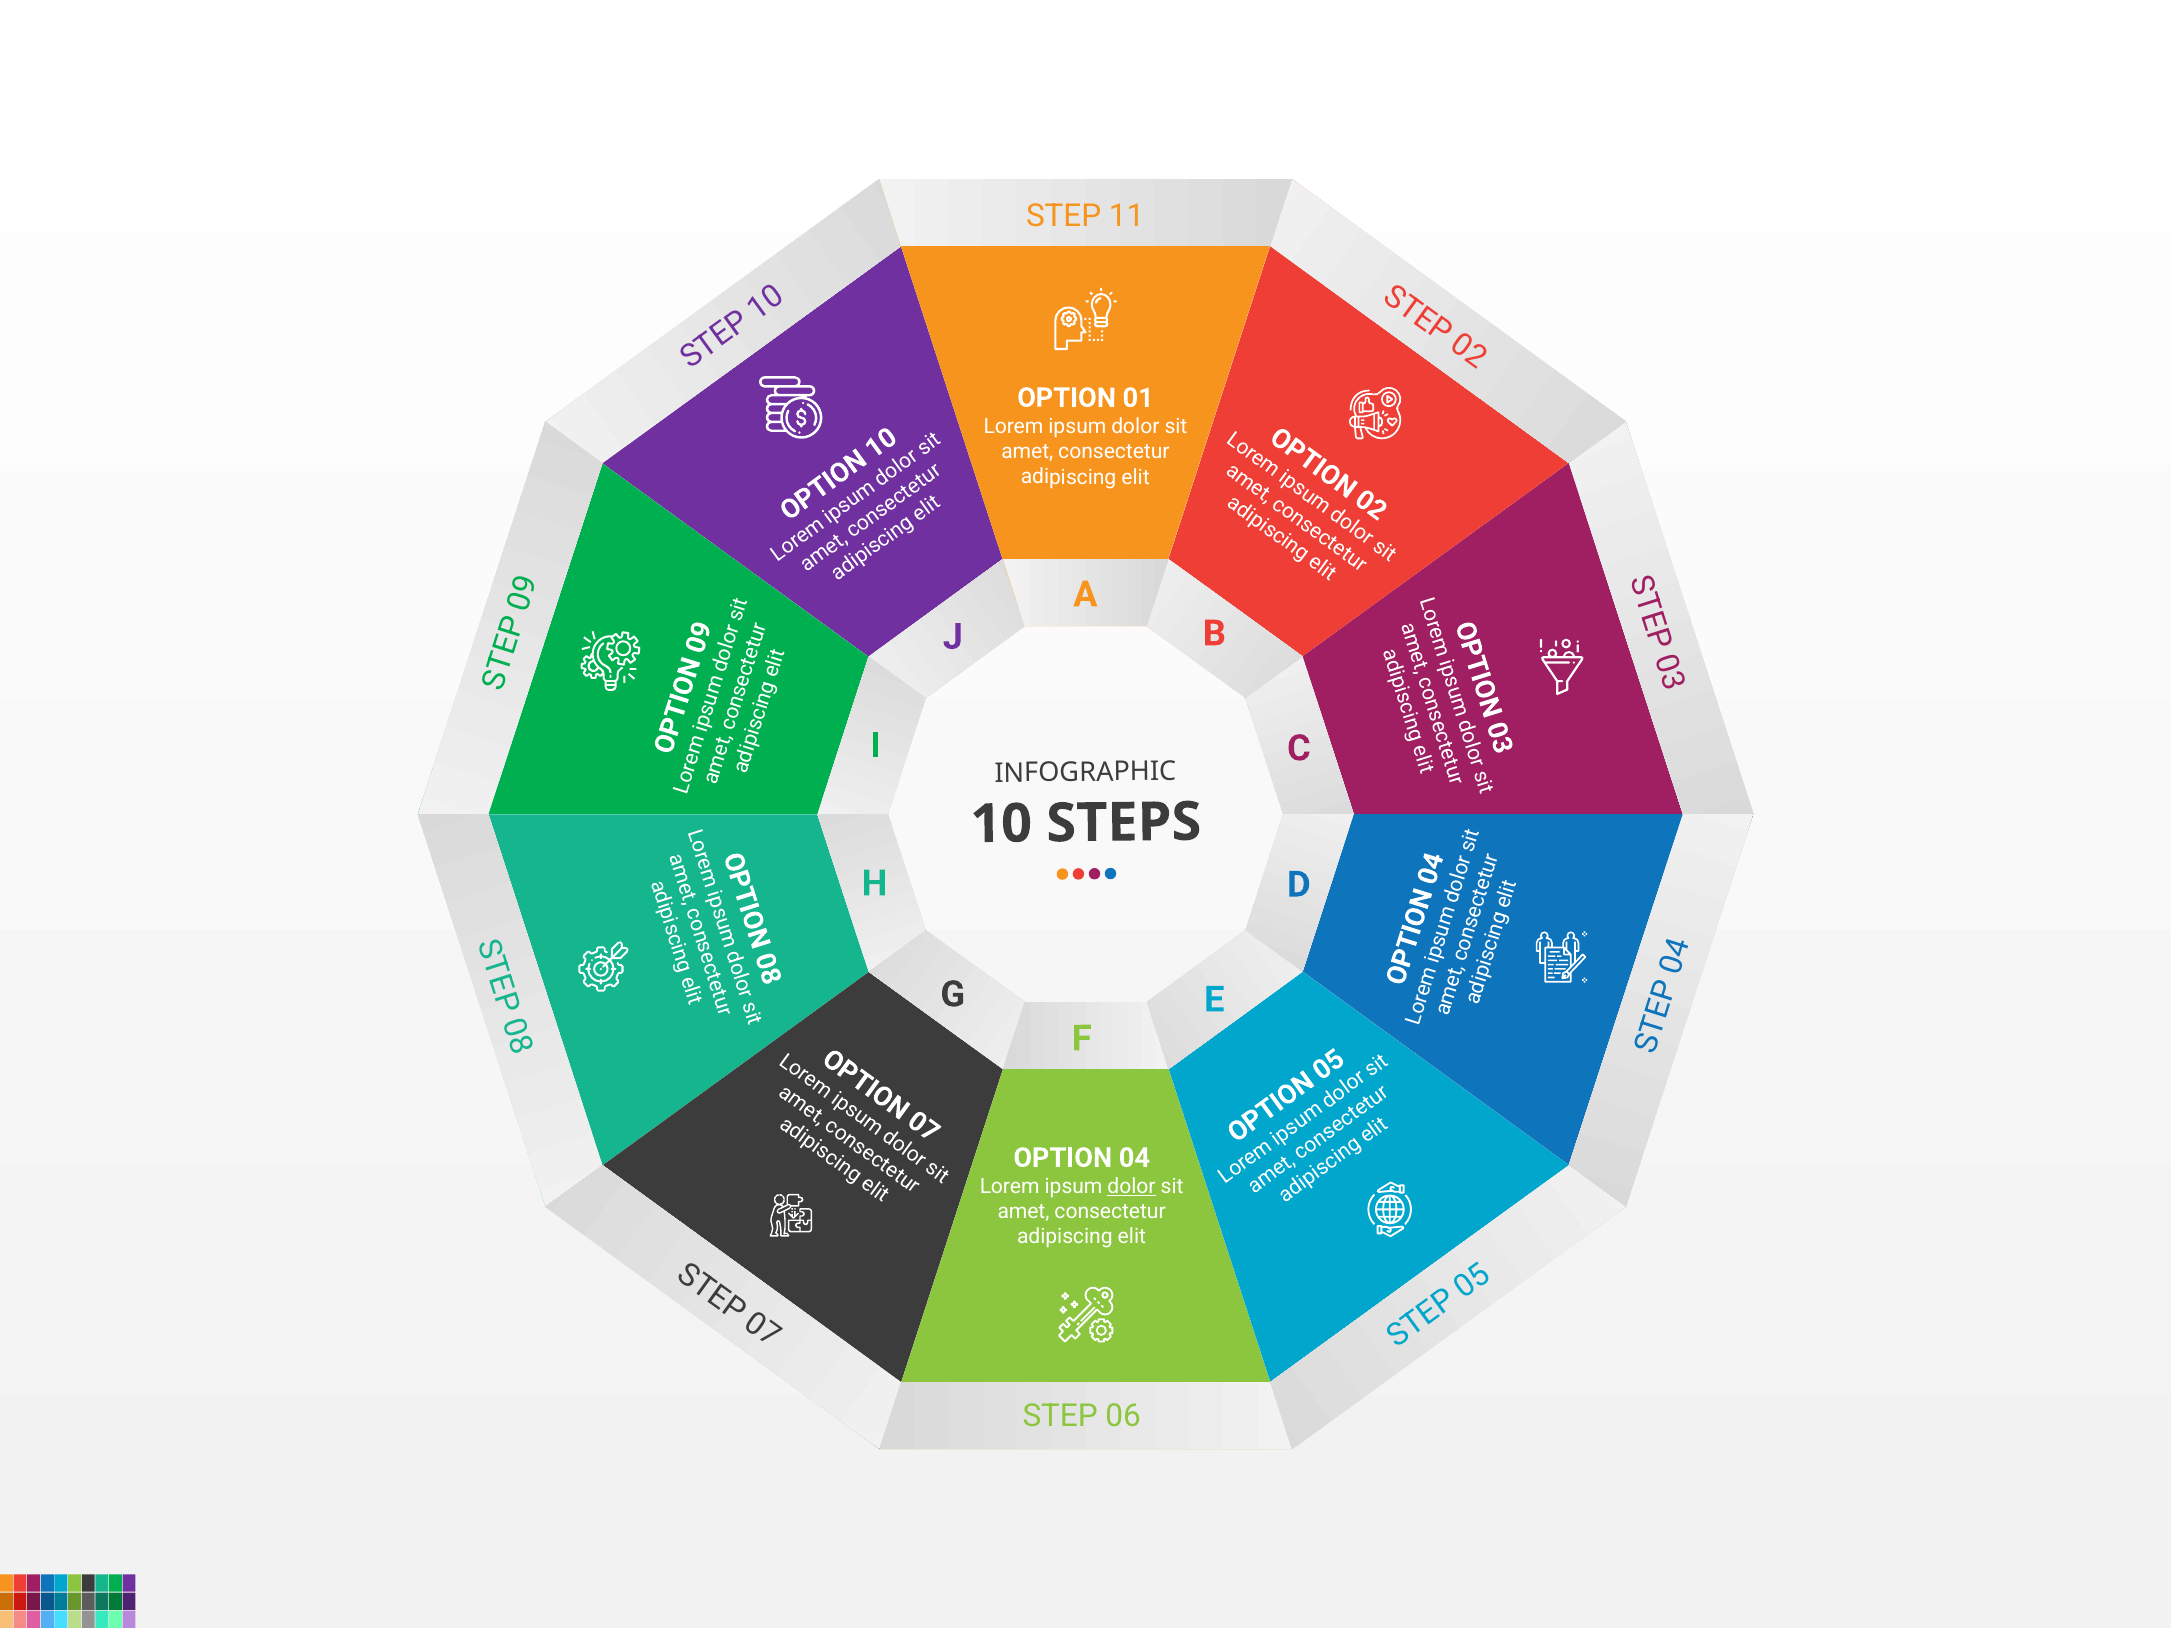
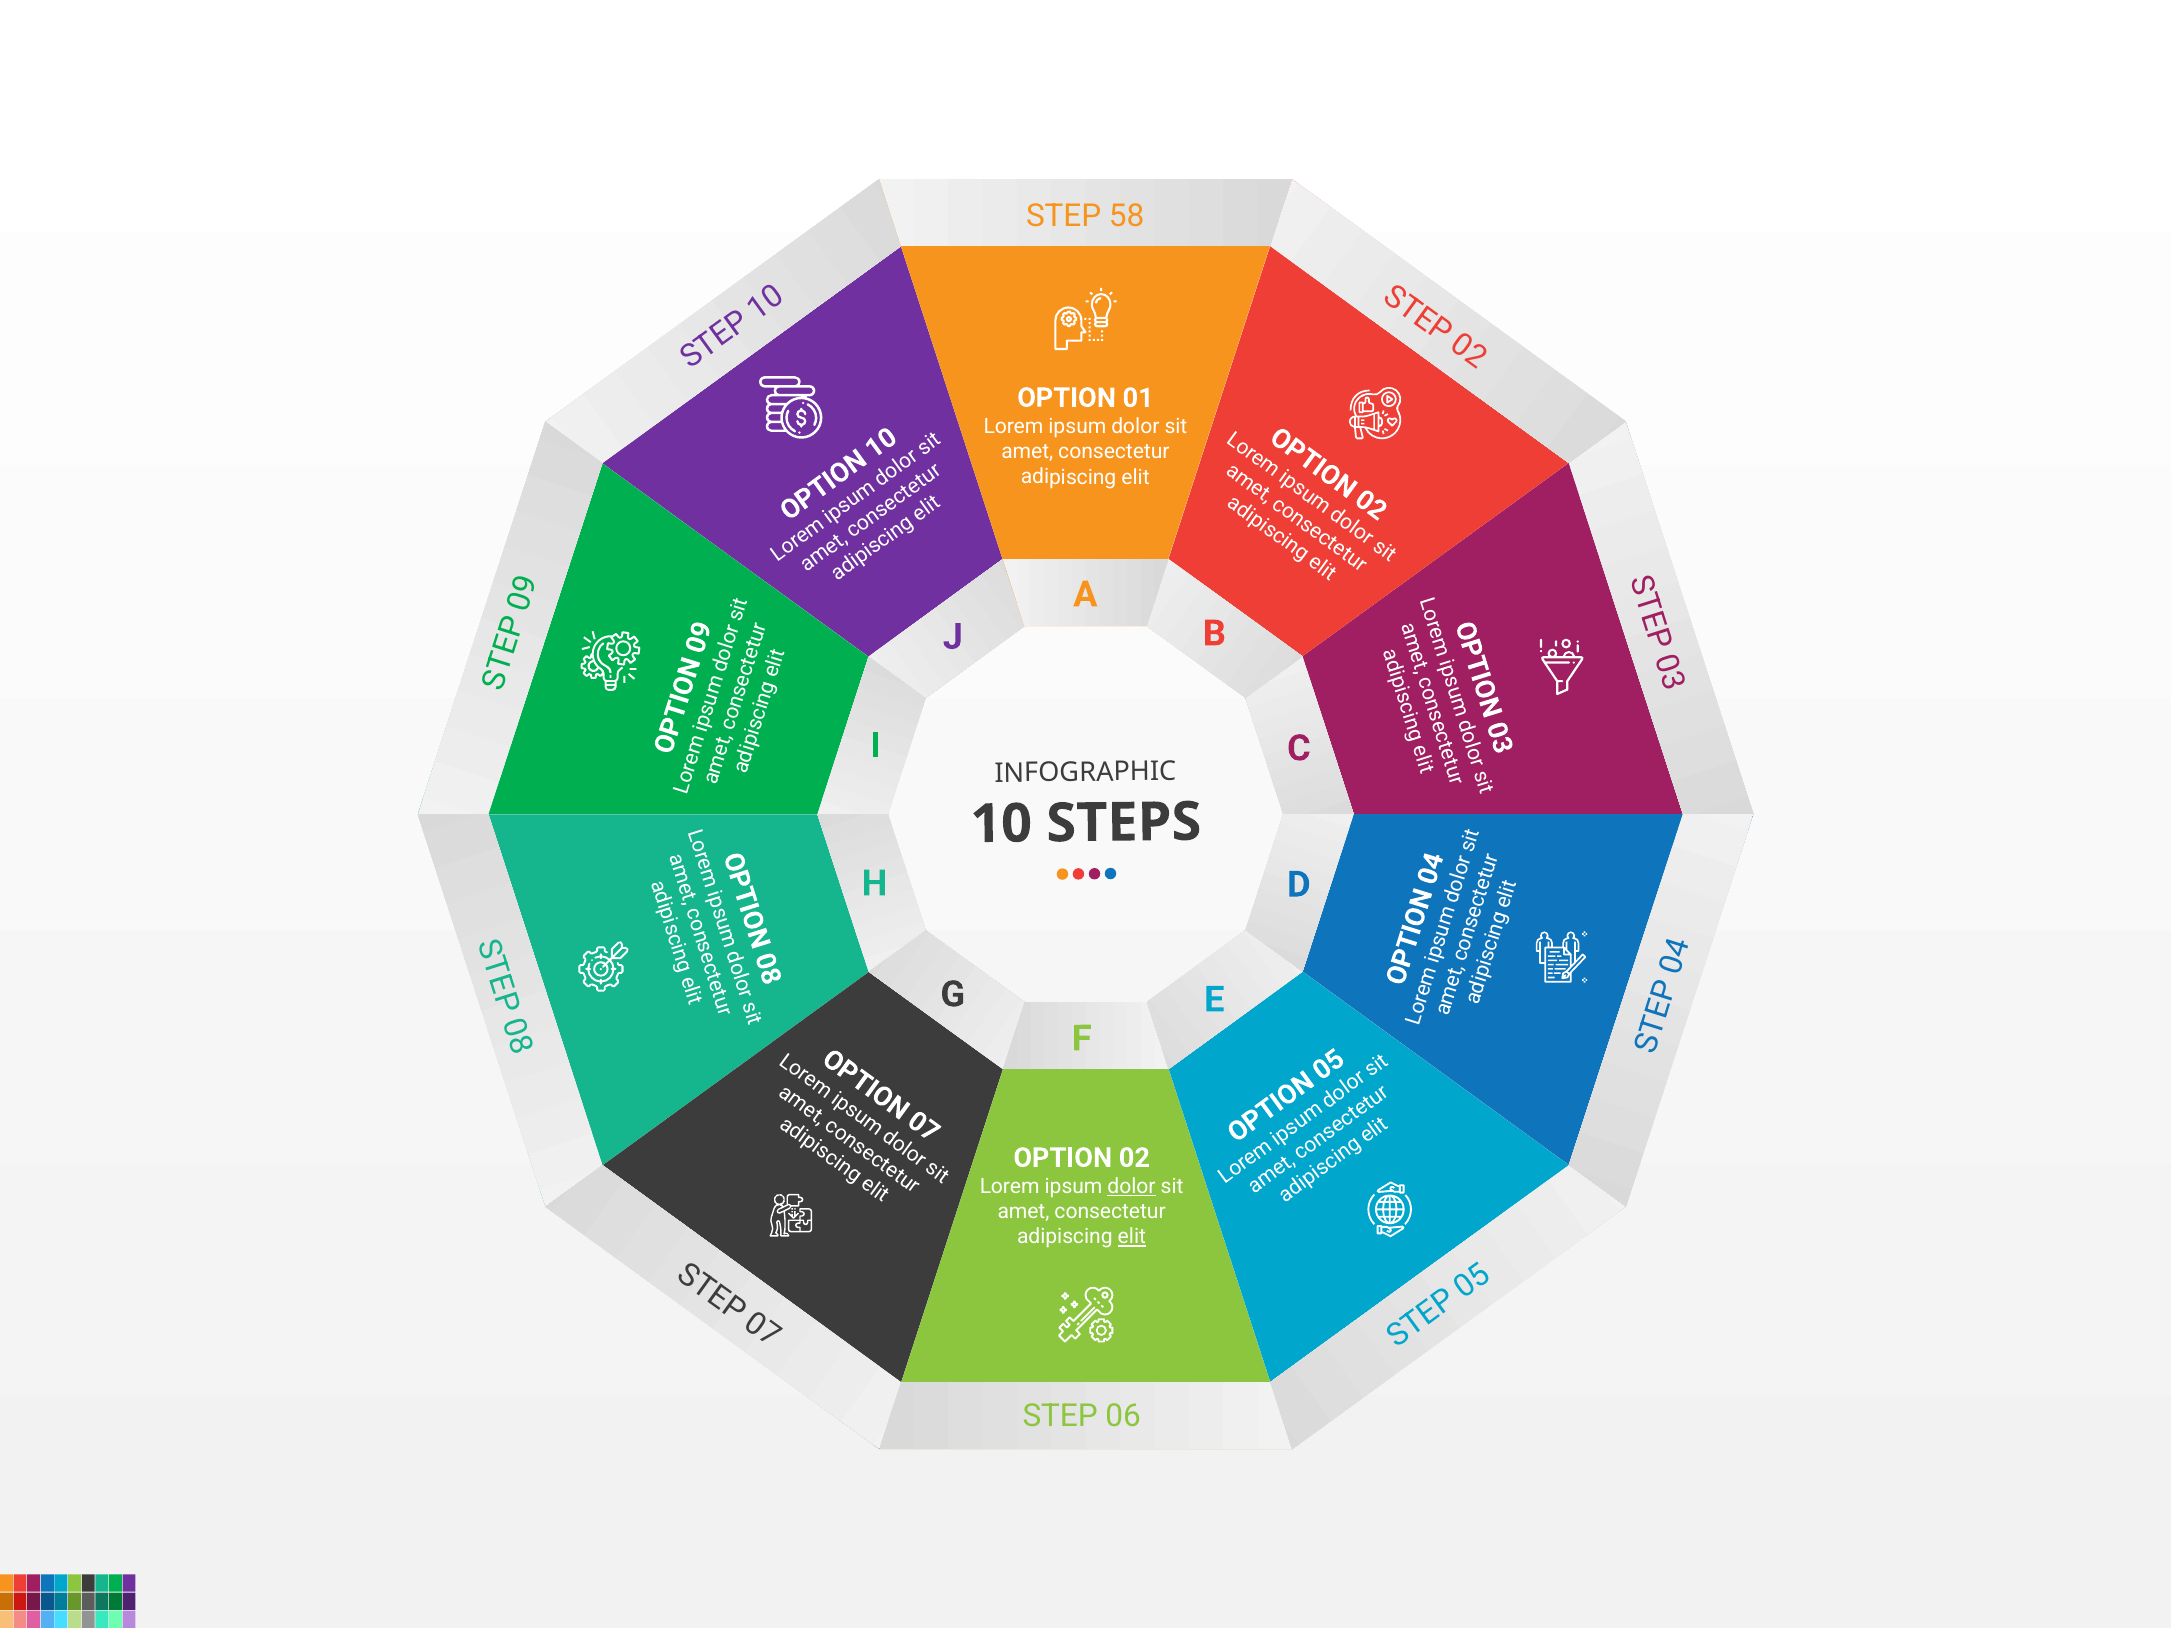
11: 11 -> 58 (1127, 216)
04: 04 -> 02 (1134, 1158)
elit underline: none -> present (1132, 1237)
